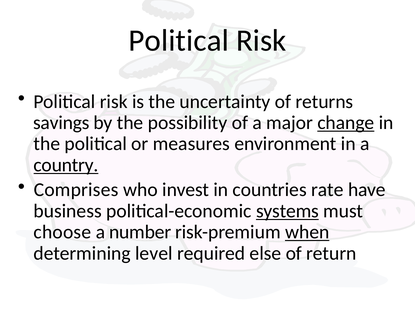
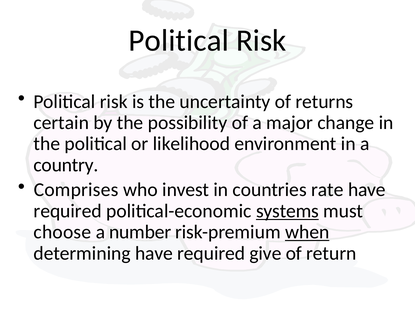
savings: savings -> certain (61, 123)
change underline: present -> none (346, 123)
measures: measures -> likelihood (191, 144)
country underline: present -> none (66, 165)
business: business -> required (68, 211)
determining level: level -> have (154, 253)
else: else -> give (266, 253)
